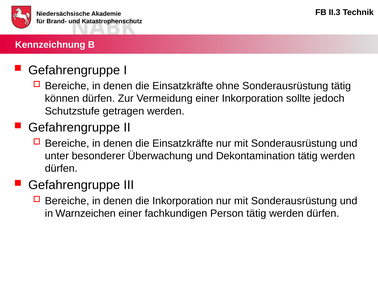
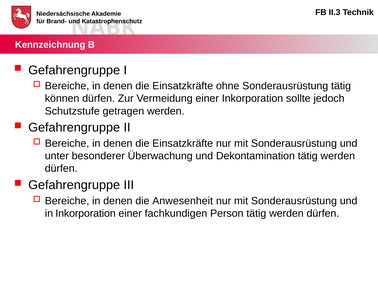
die Inkorporation: Inkorporation -> Anwesenheit (183, 201)
in Warnzeichen: Warnzeichen -> Inkorporation (86, 214)
